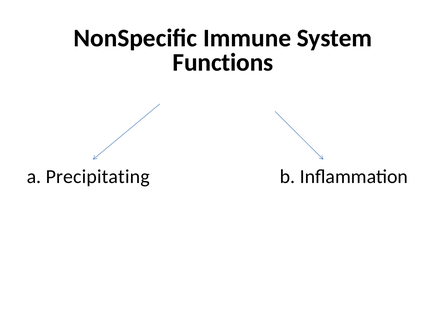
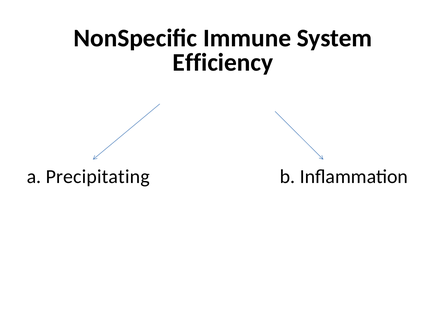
Functions: Functions -> Efficiency (223, 62)
